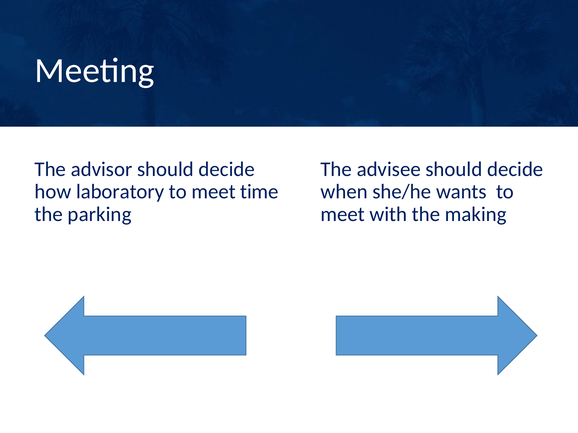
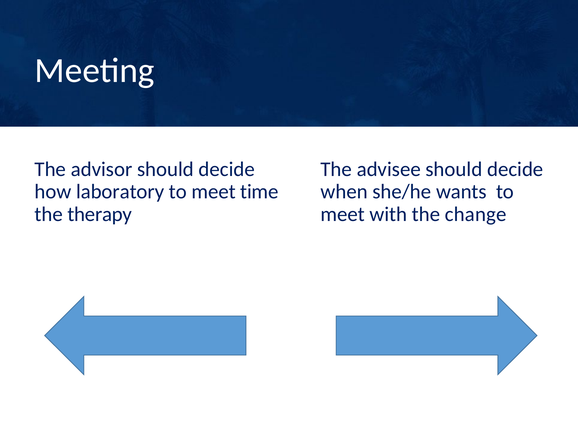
parking: parking -> therapy (100, 215)
making: making -> change (476, 215)
